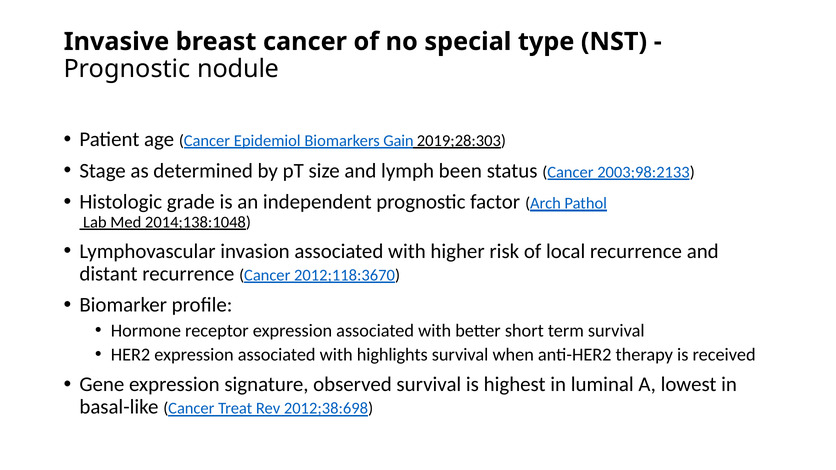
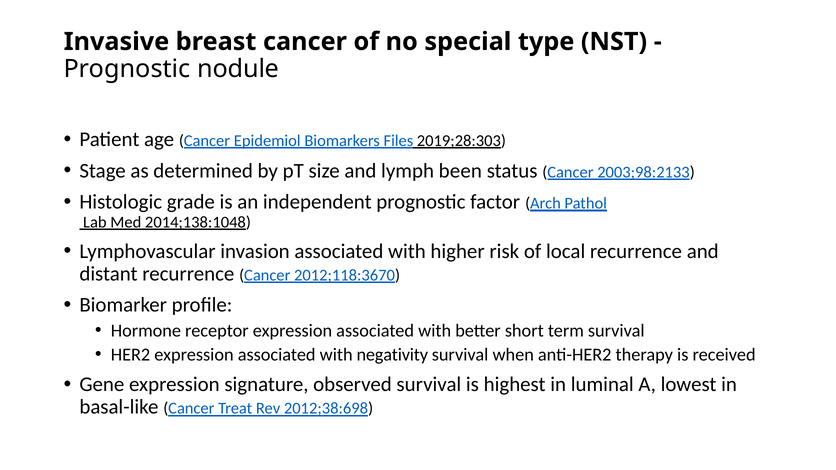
Gain: Gain -> Files (398, 141)
highlights: highlights -> negativity (392, 355)
